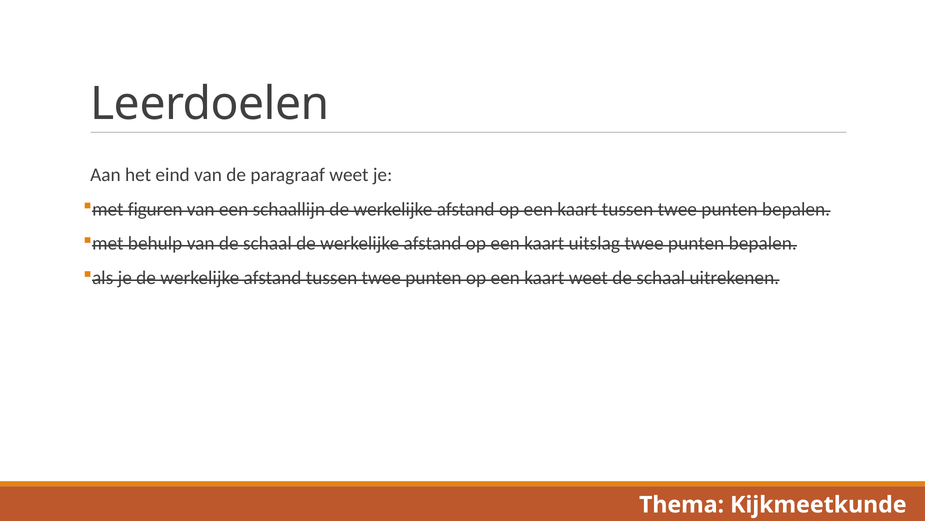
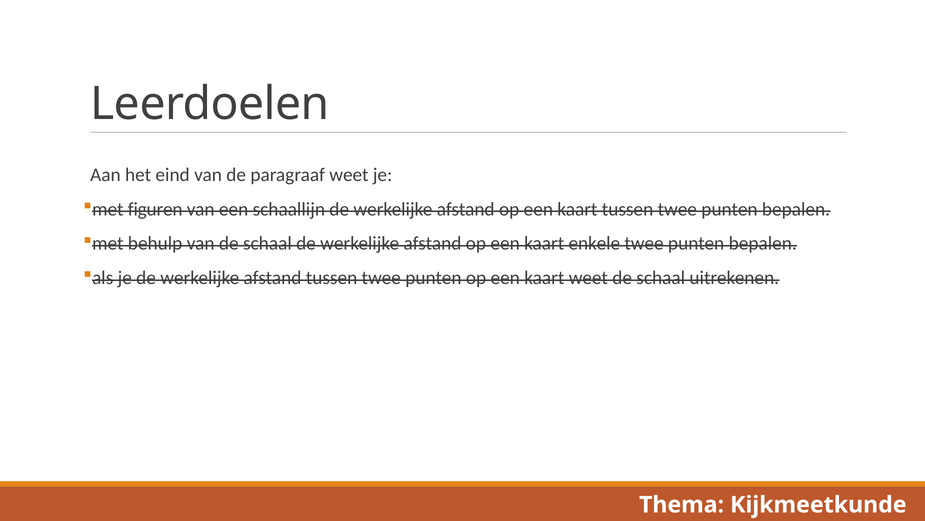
uitslag: uitslag -> enkele (594, 243)
